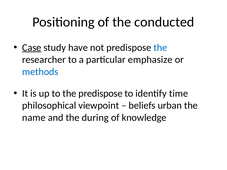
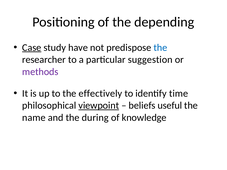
conducted: conducted -> depending (164, 22)
emphasize: emphasize -> suggestion (150, 60)
methods colour: blue -> purple (40, 72)
the predispose: predispose -> effectively (100, 94)
viewpoint underline: none -> present (99, 106)
urban: urban -> useful (170, 106)
